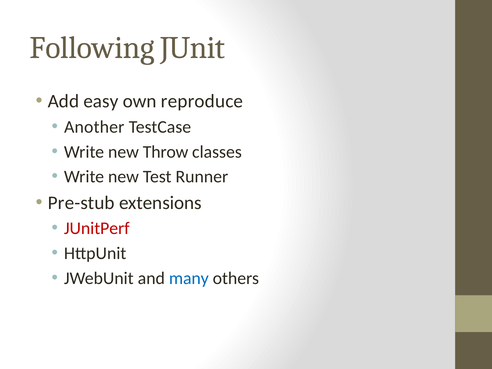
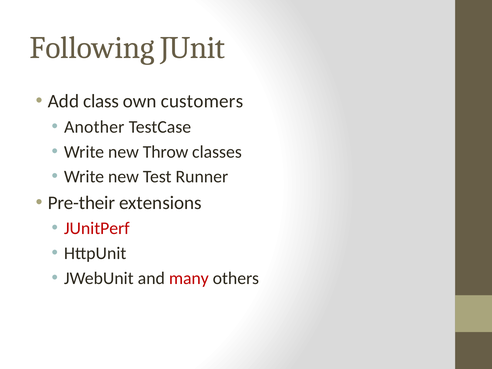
easy: easy -> class (101, 101)
reproduce: reproduce -> customers (202, 101)
Pre-stub: Pre-stub -> Pre-their (81, 203)
many colour: blue -> red (189, 278)
